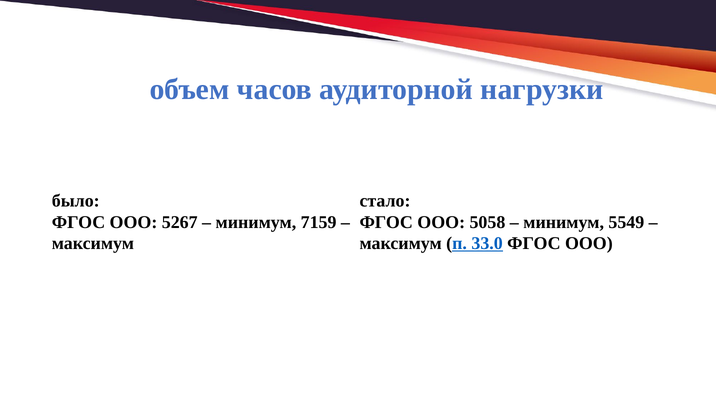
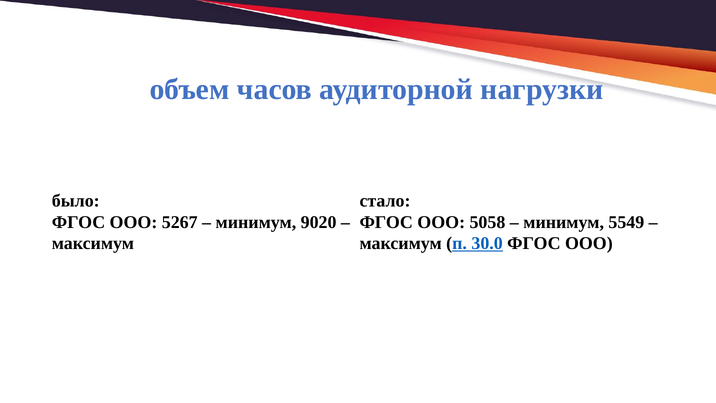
7159: 7159 -> 9020 (319, 222)
33.0: 33.0 -> 30.0 (487, 243)
